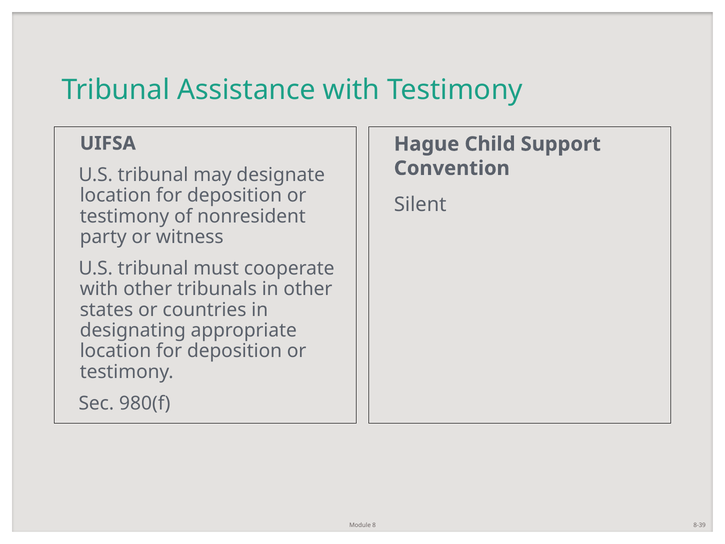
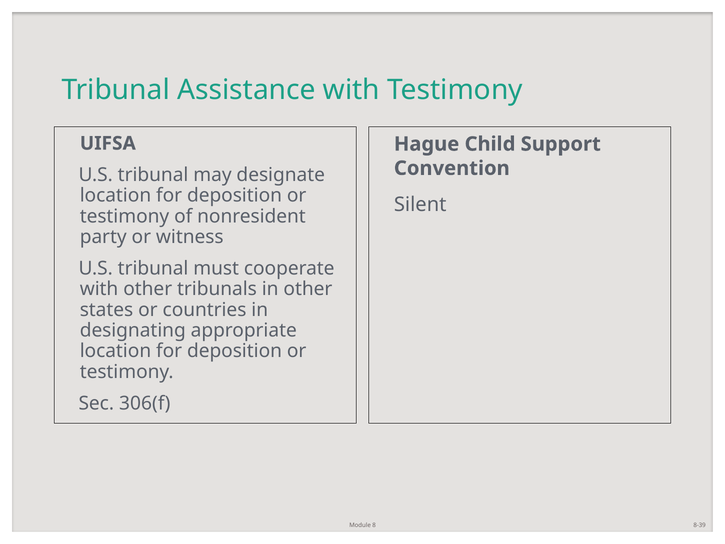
980(f: 980(f -> 306(f (145, 403)
